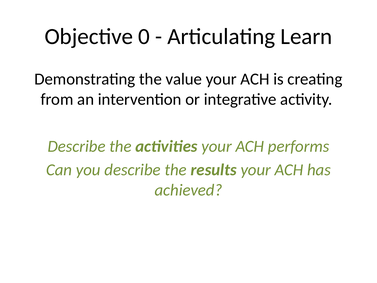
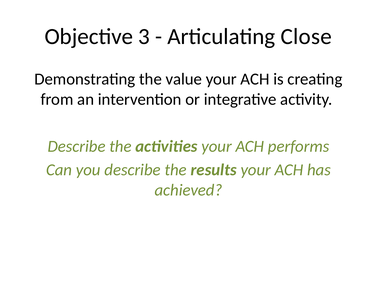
0: 0 -> 3 (144, 36)
Learn: Learn -> Close (306, 36)
